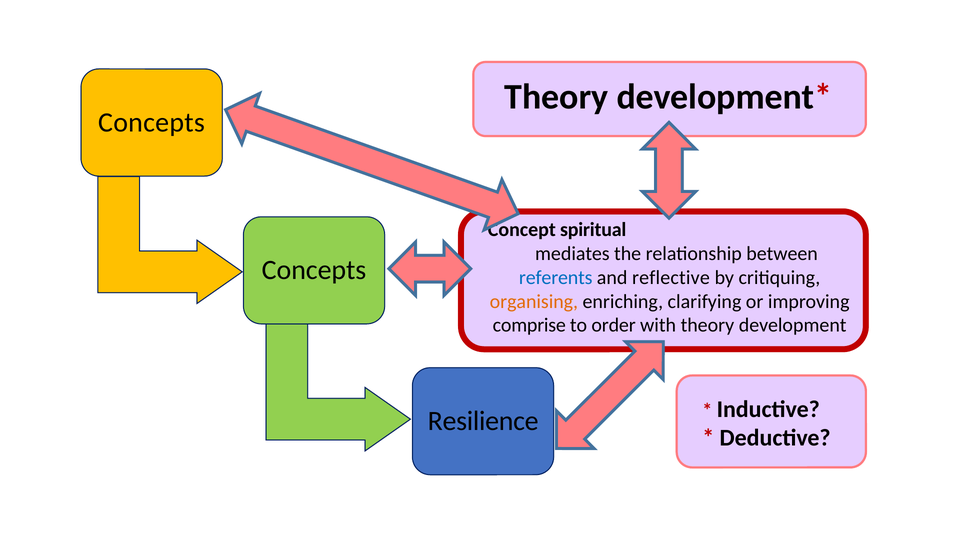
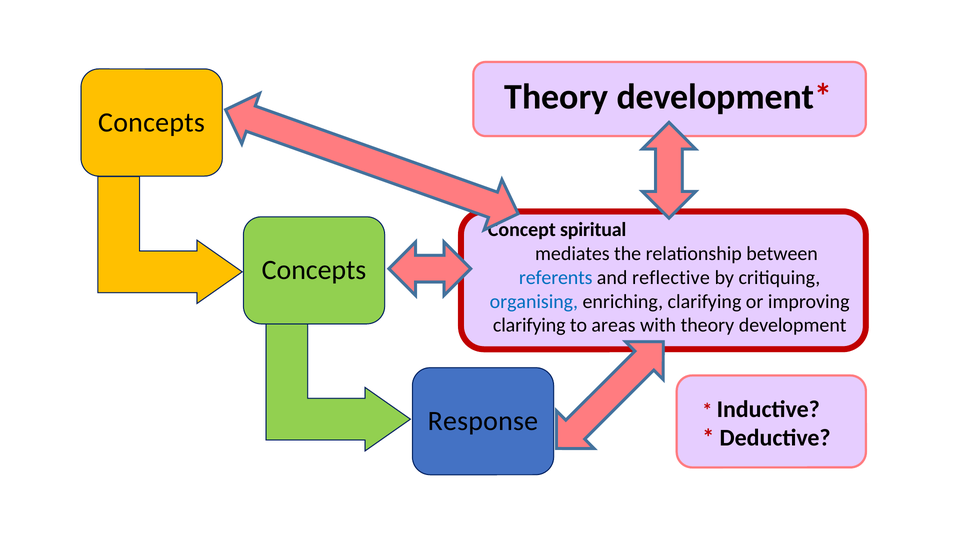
organising colour: orange -> blue (534, 301)
comprise: comprise -> clarifying (529, 325)
order: order -> areas (613, 325)
Resilience: Resilience -> Response (483, 421)
